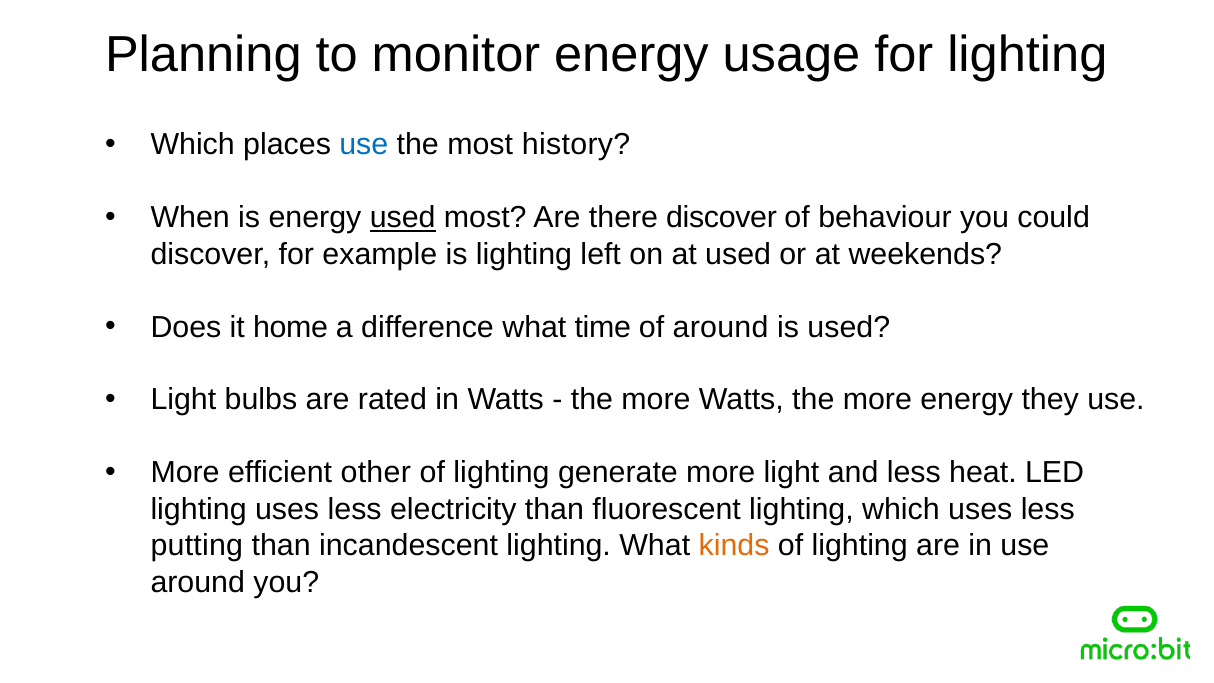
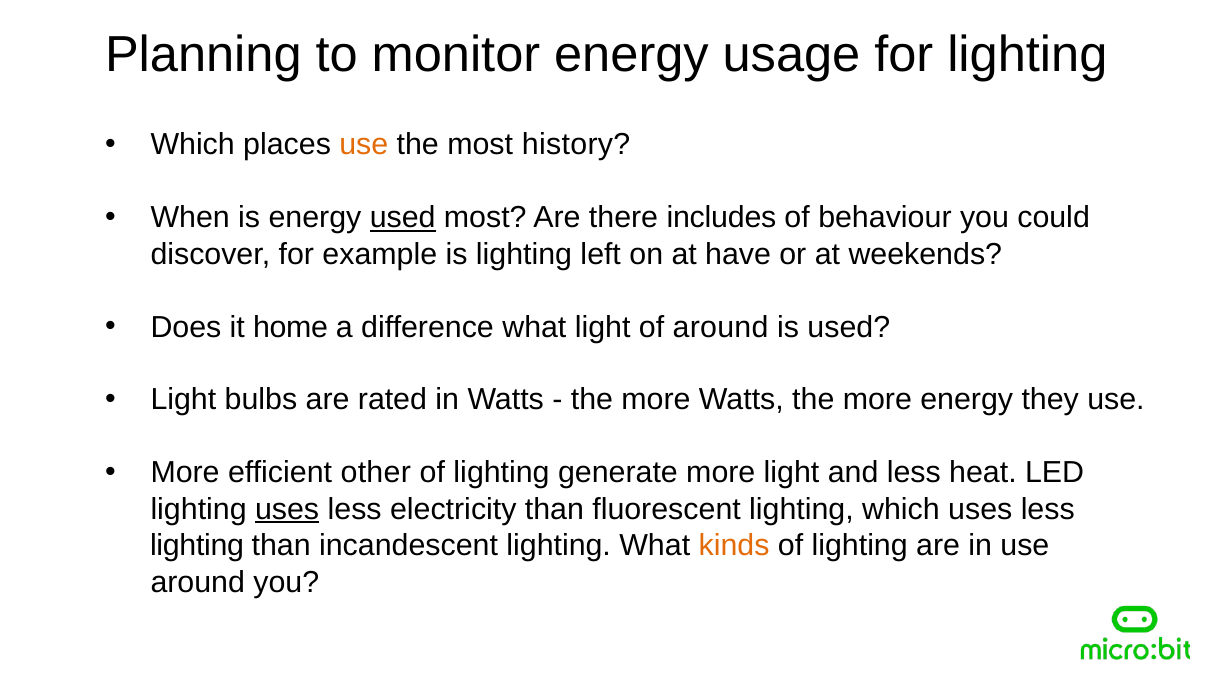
use colour: blue -> orange (364, 145)
there discover: discover -> includes (721, 218)
at used: used -> have (738, 254)
what time: time -> light (603, 327)
uses underline: none -> present (287, 509)
putting: putting -> lighting (197, 545)
